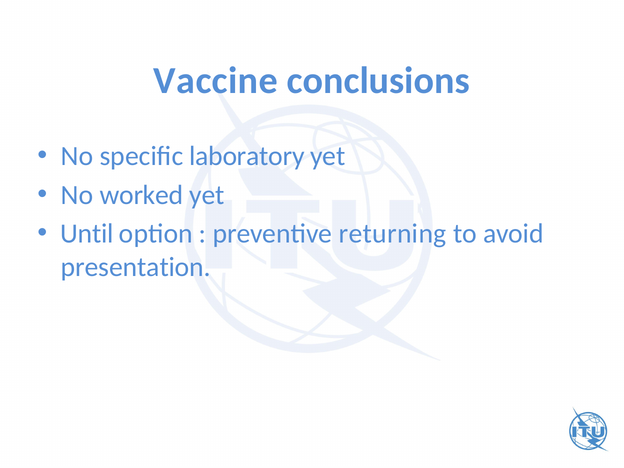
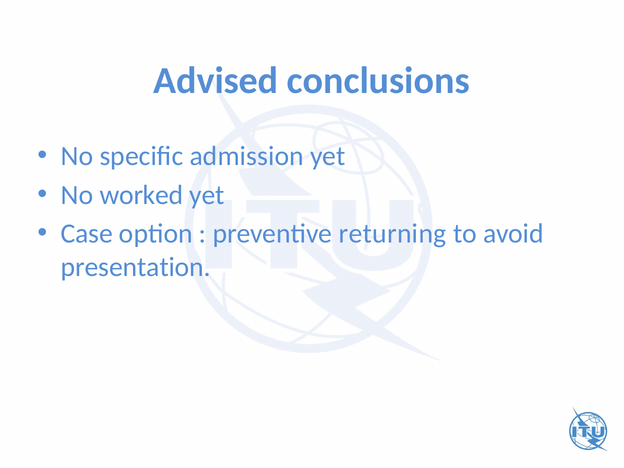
Vaccine: Vaccine -> Advised (216, 81)
laboratory: laboratory -> admission (247, 156)
Until: Until -> Case (87, 234)
